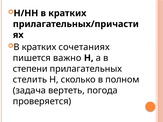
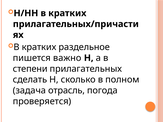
сочетаниях: сочетаниях -> раздельное (84, 47)
стелить: стелить -> сделать (30, 80)
вертеть: вертеть -> отрасль (67, 91)
